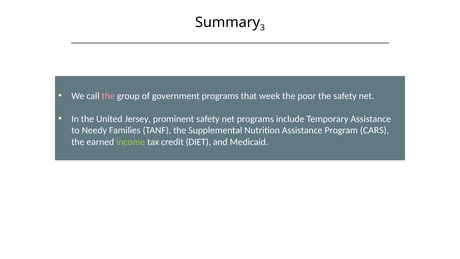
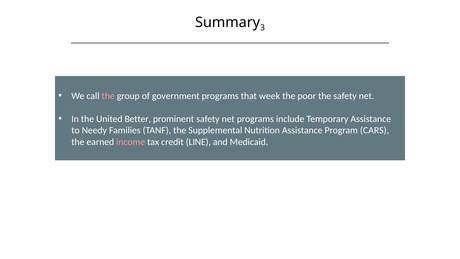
Jersey: Jersey -> Better (138, 119)
income colour: light green -> pink (131, 142)
DIET: DIET -> LINE (198, 142)
